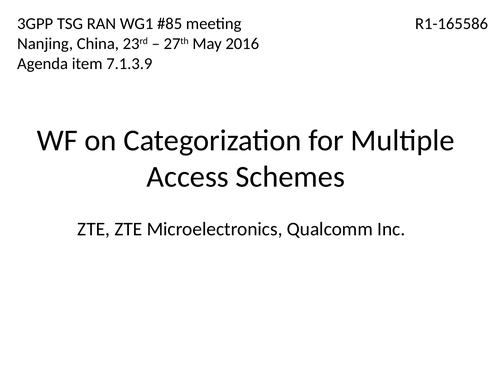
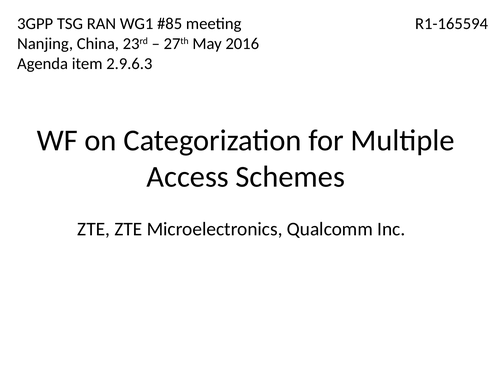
R1-165586: R1-165586 -> R1-165594 (452, 24)
7.1.3.9: 7.1.3.9 -> 2.9.6.3 (129, 64)
